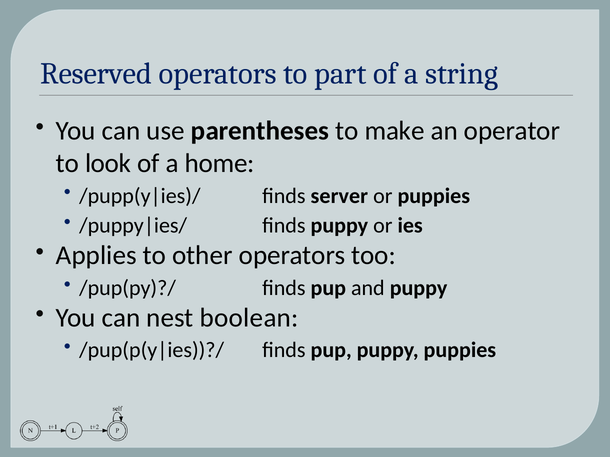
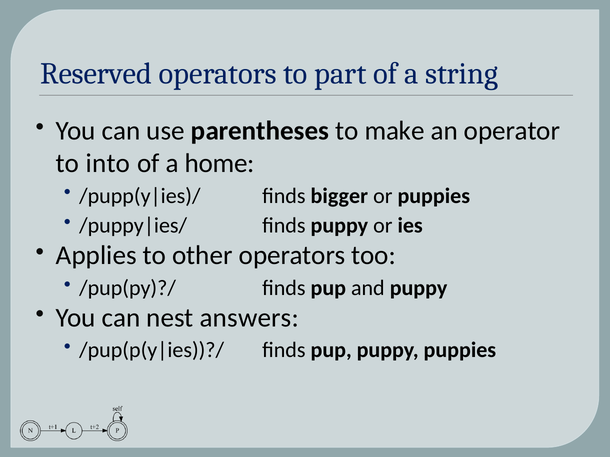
look: look -> into (108, 164)
server: server -> bigger (339, 196)
boolean: boolean -> answers (249, 318)
